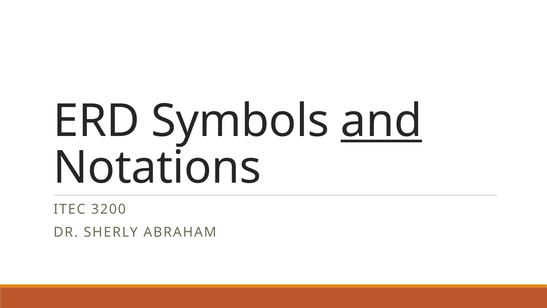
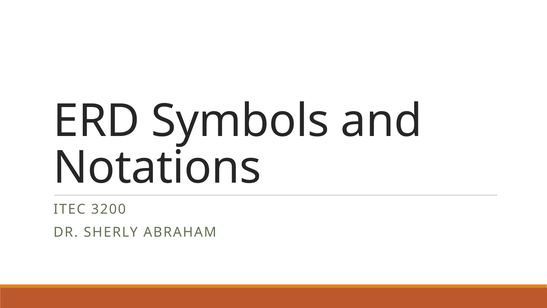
and underline: present -> none (381, 121)
